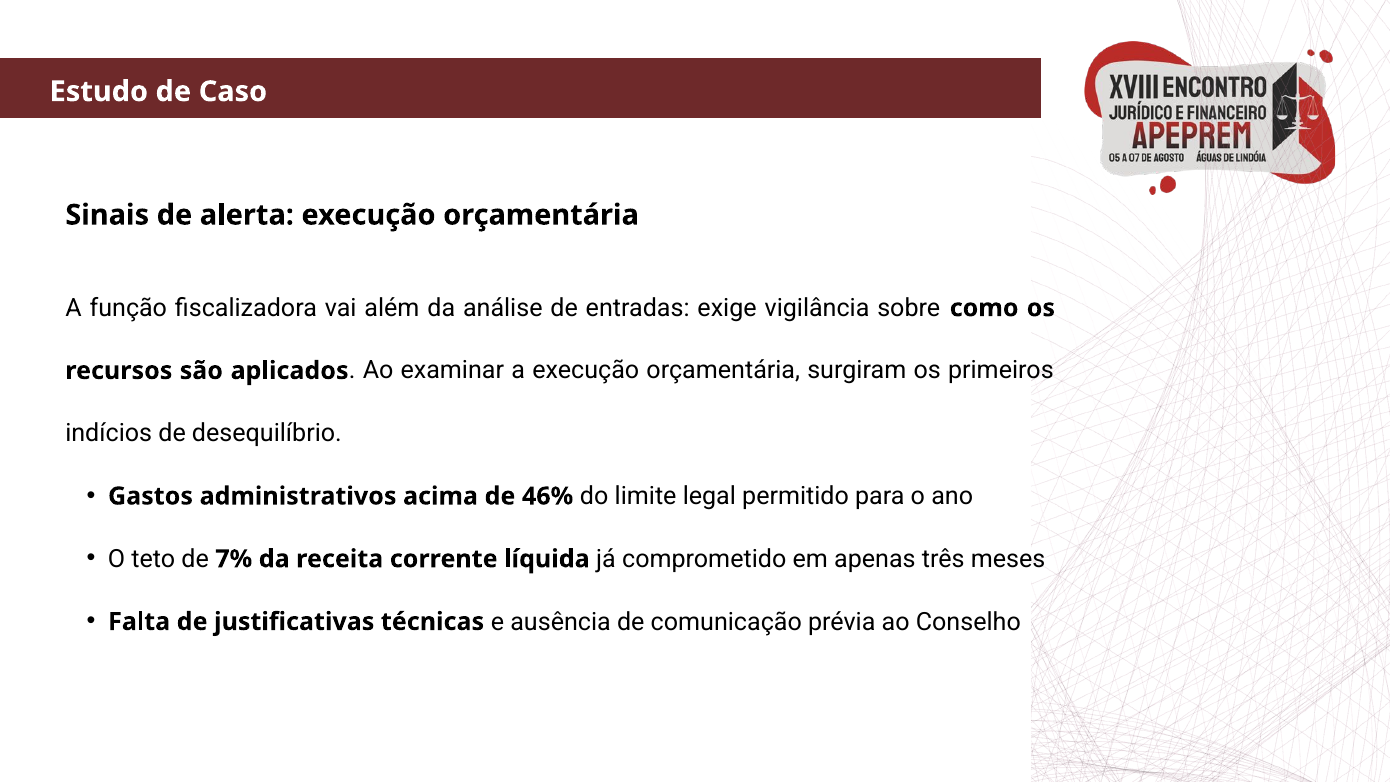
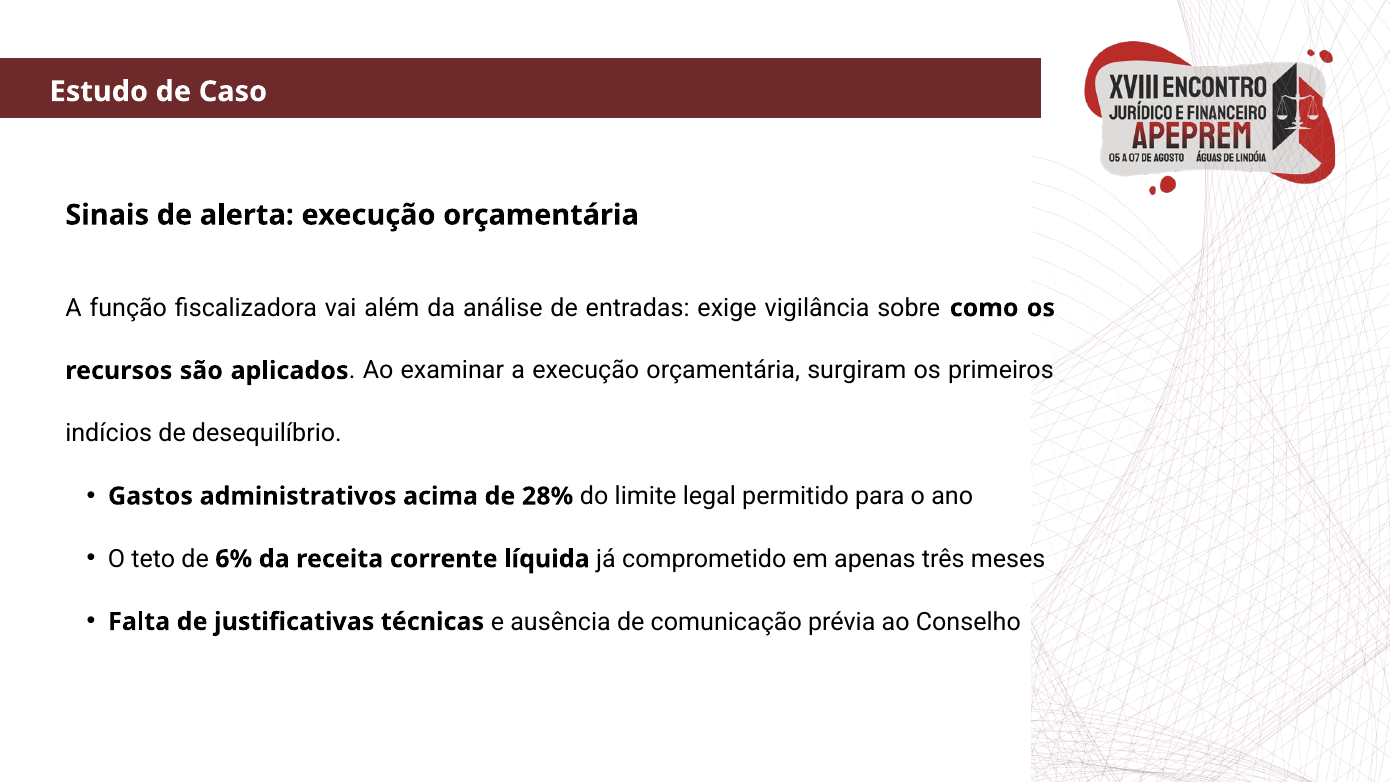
46%: 46% -> 28% (548, 496)
7%: 7% -> 6% (234, 559)
